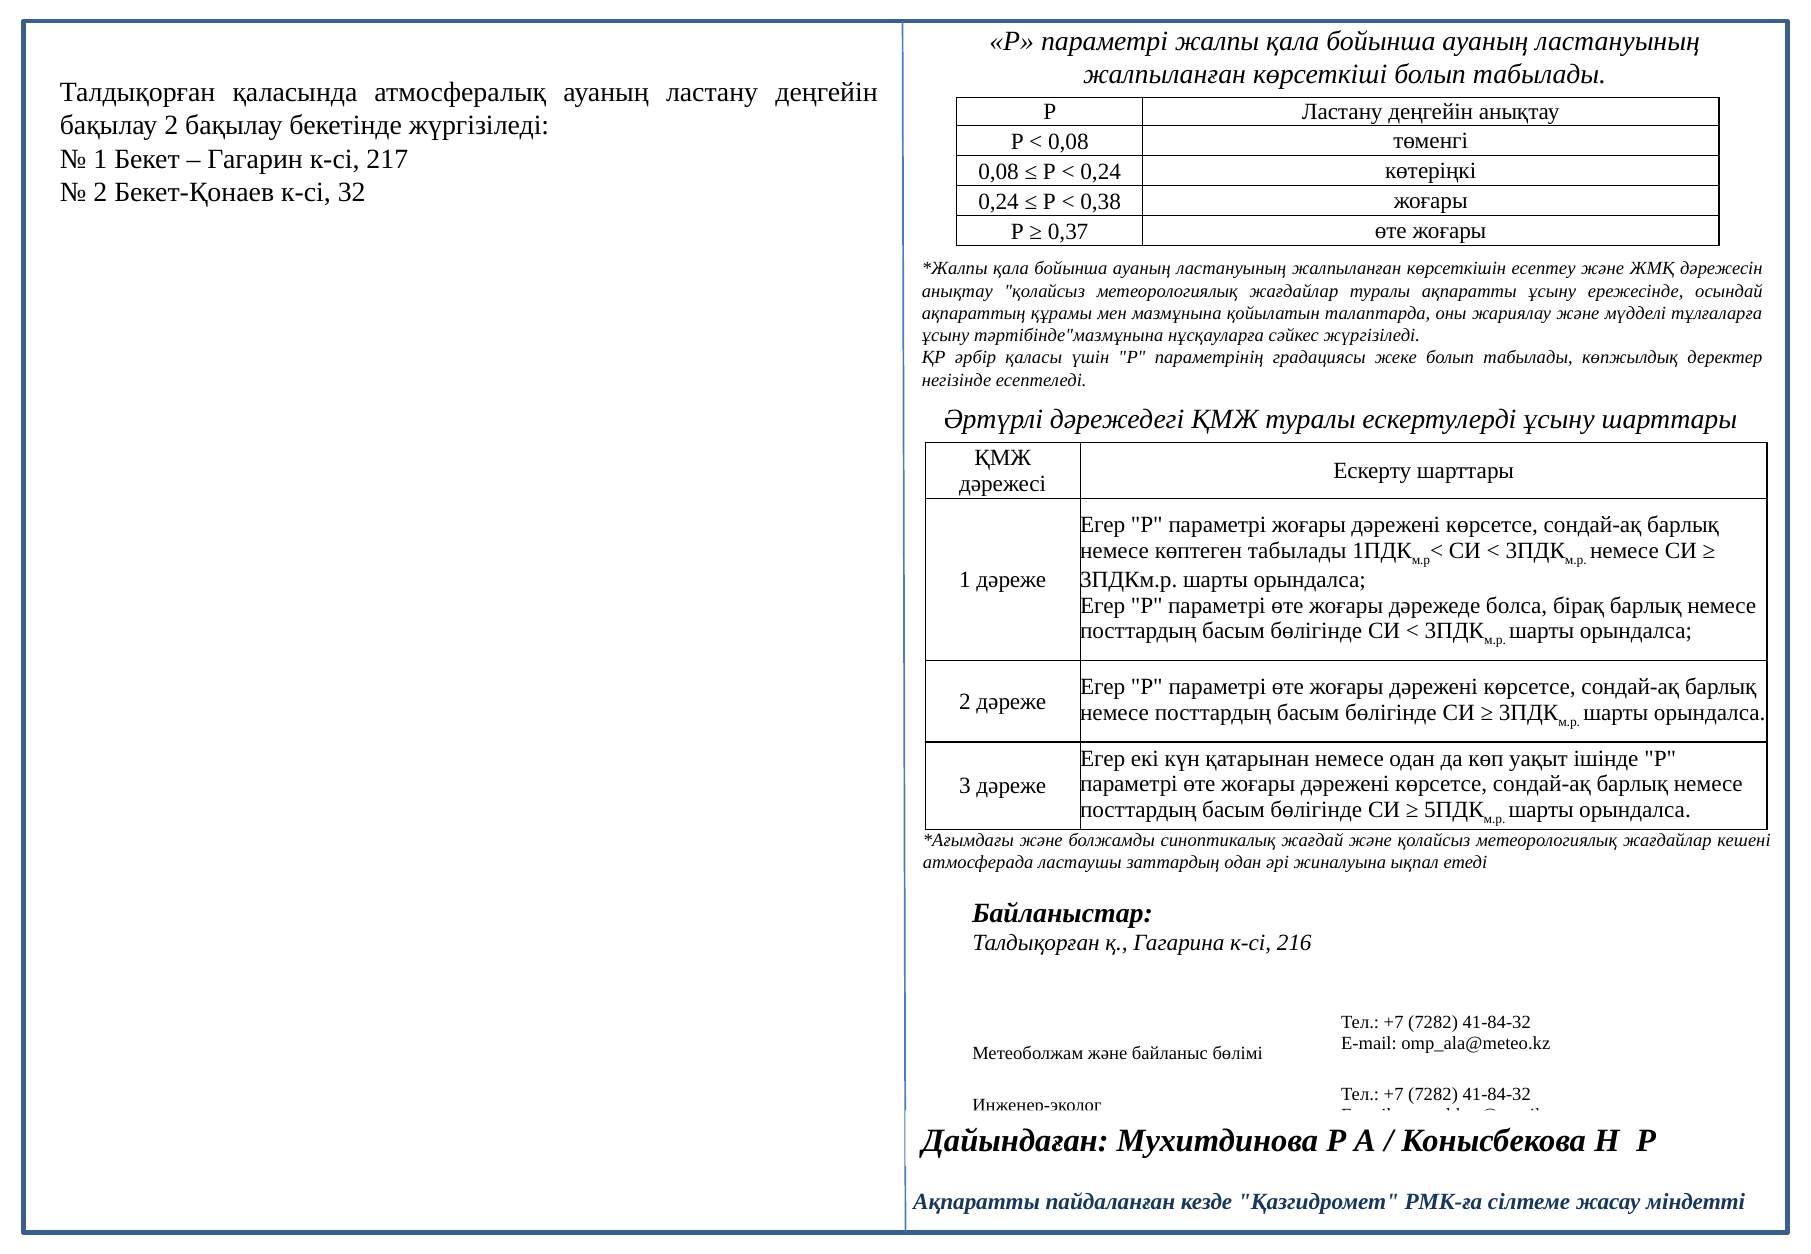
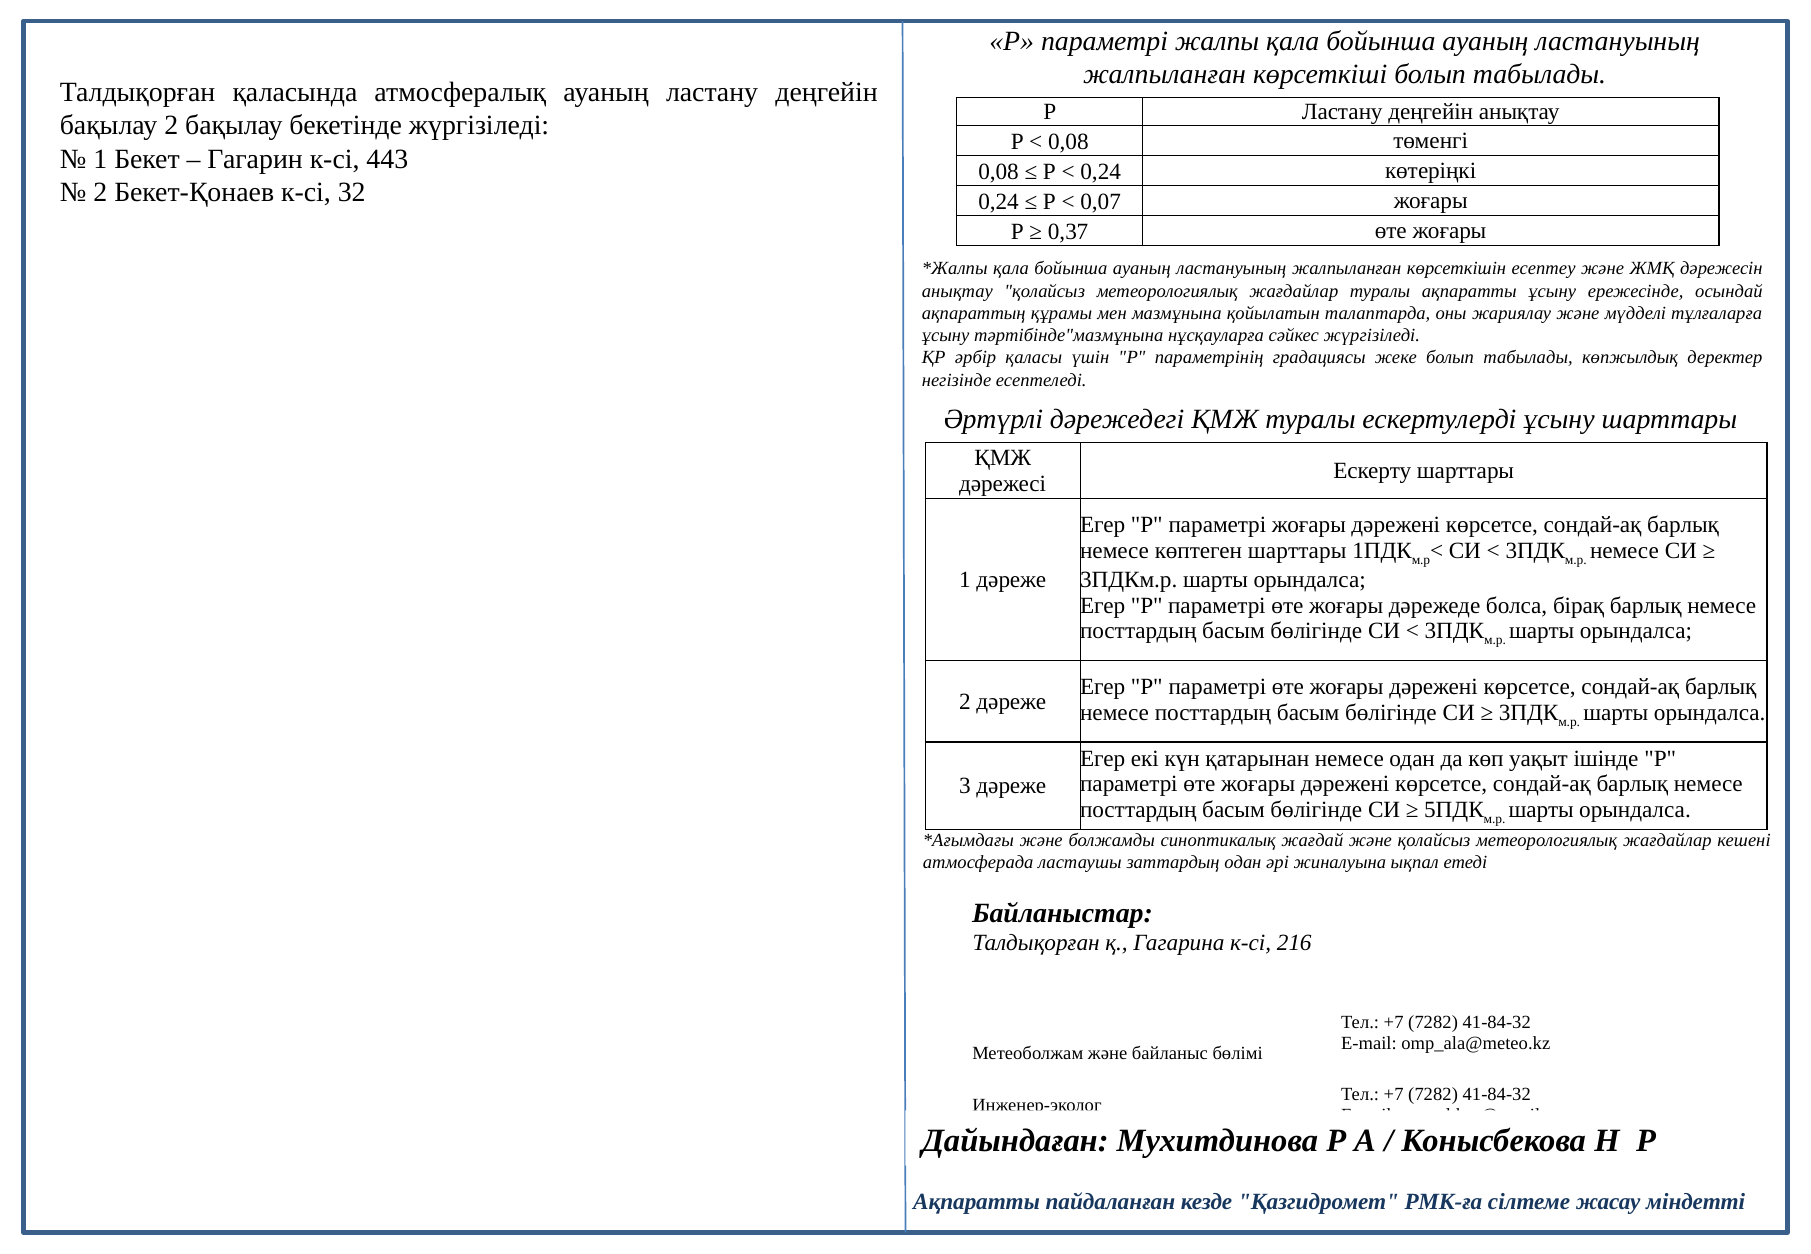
217: 217 -> 443 (387, 159)
0,38: 0,38 -> 0,07 (1101, 201)
көптеген табылады: табылады -> шарттары (1297, 550)
